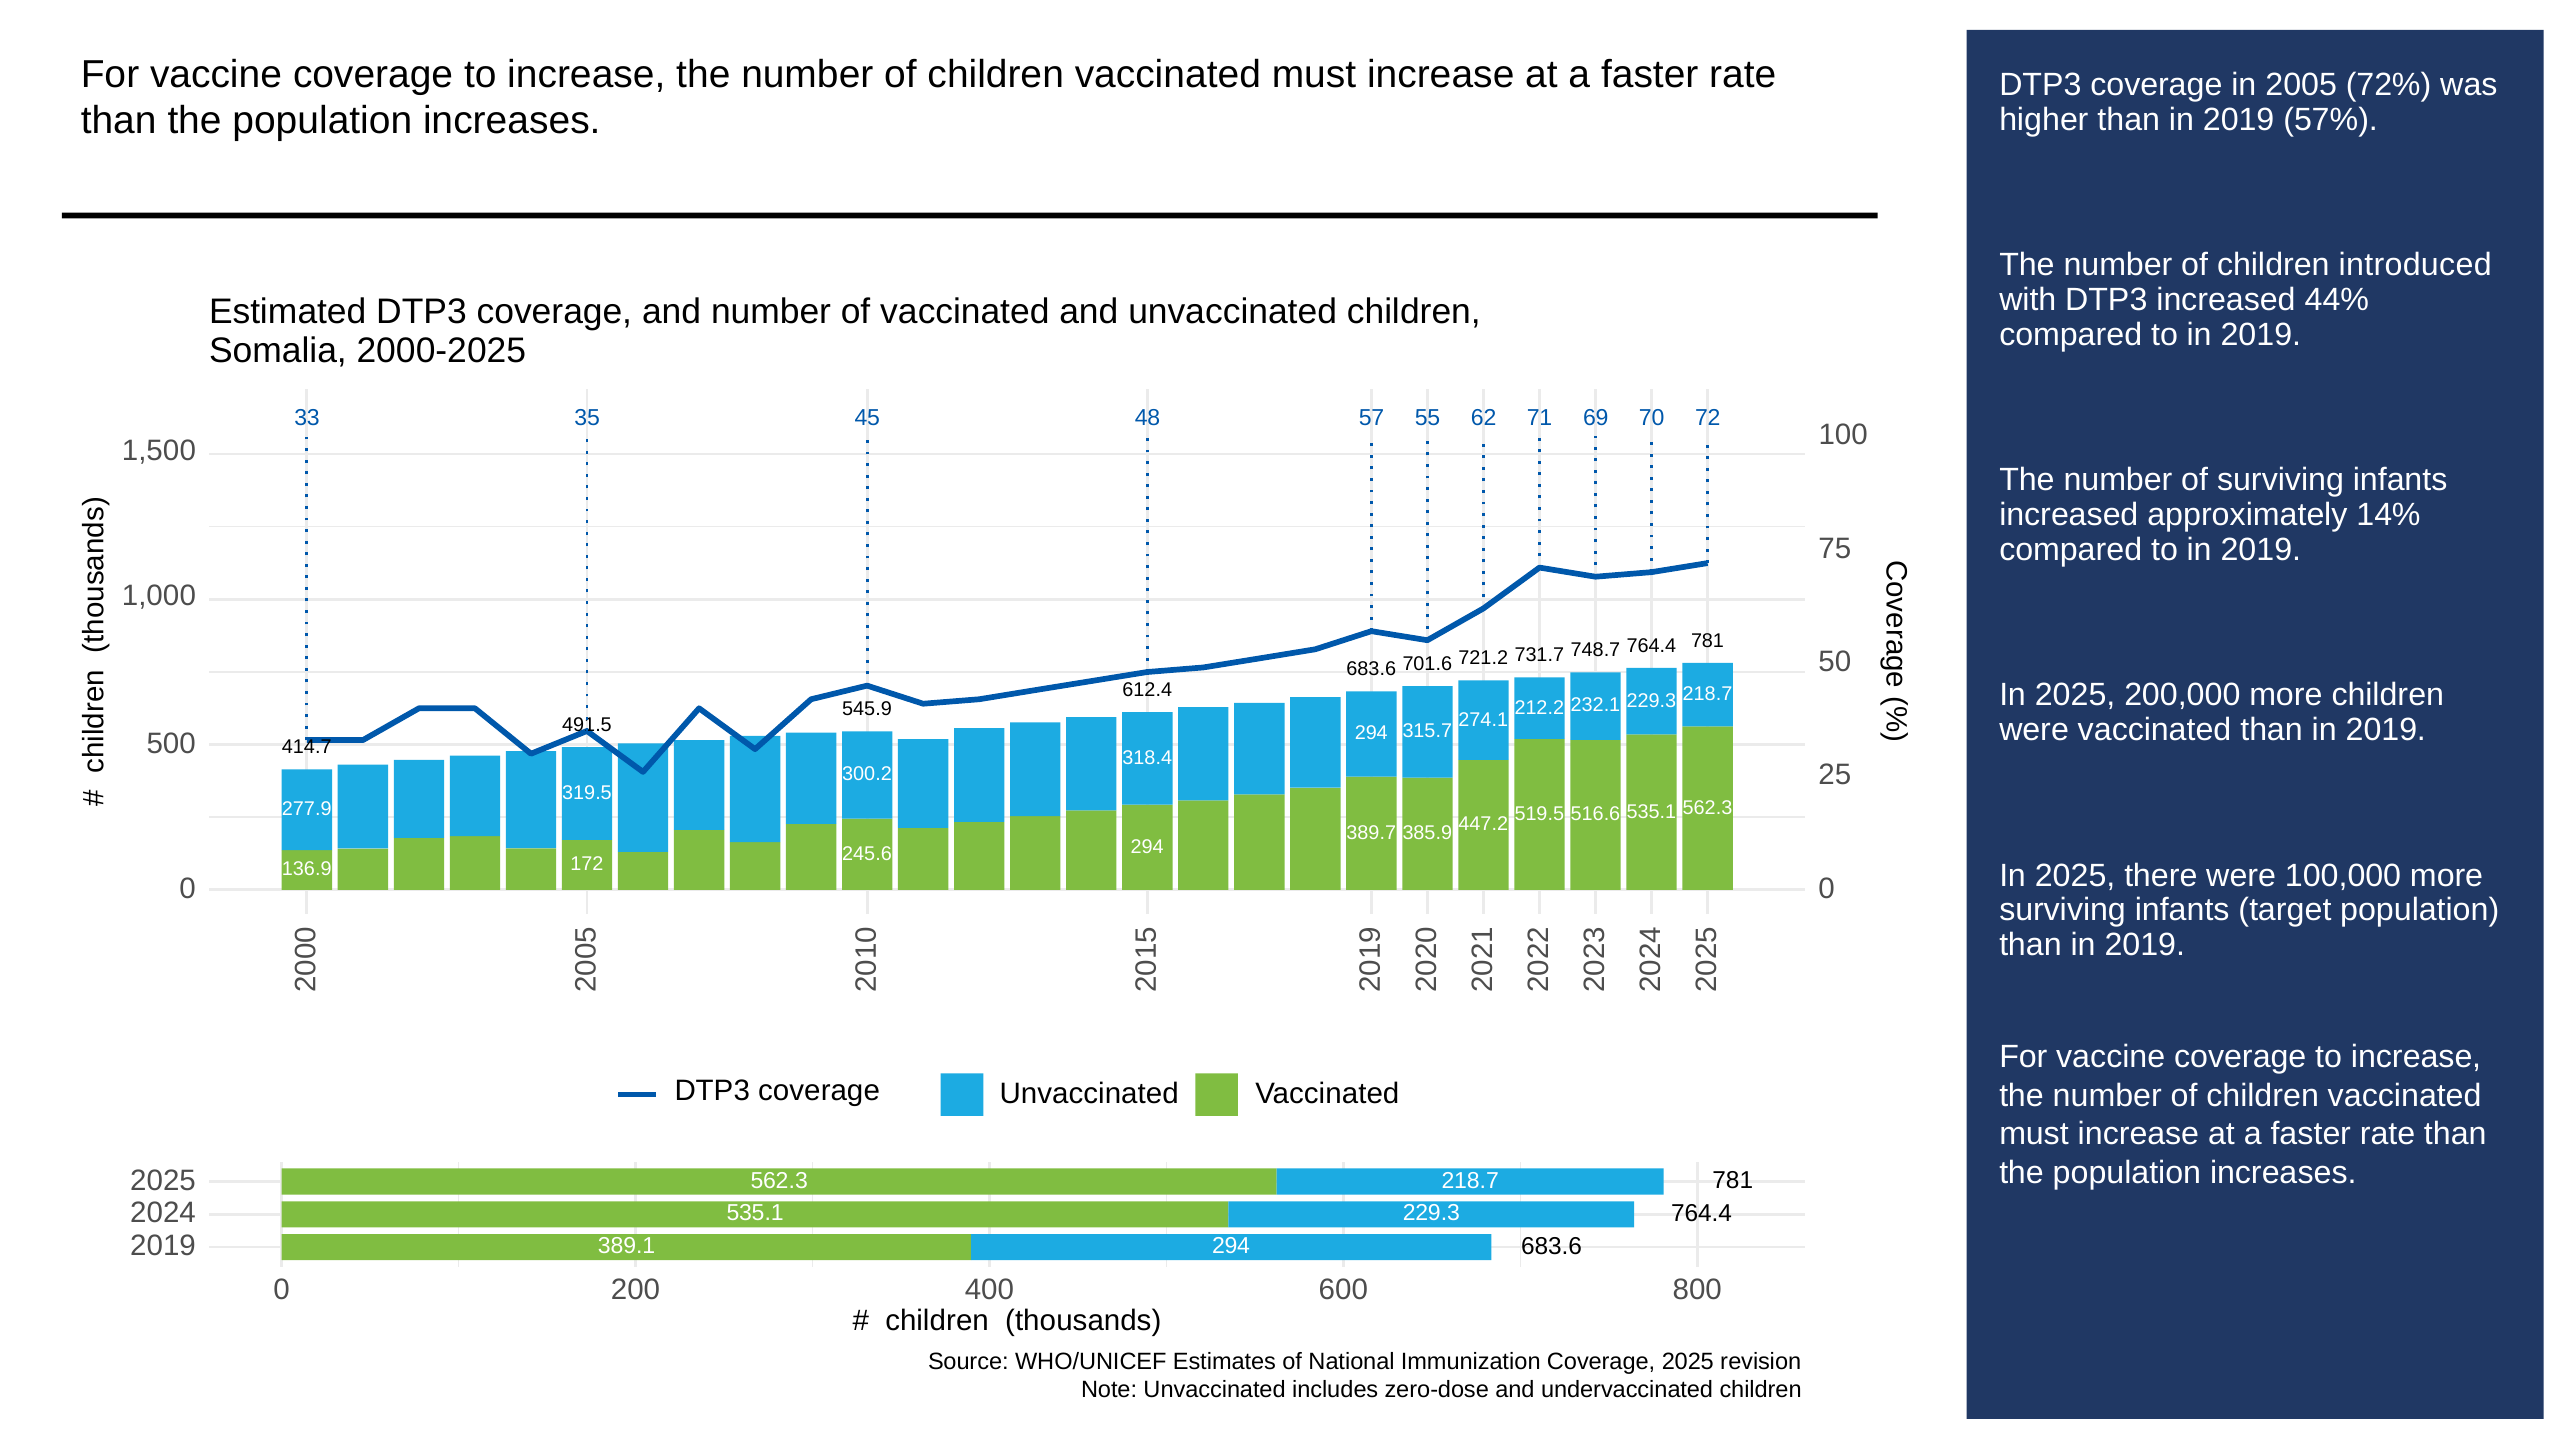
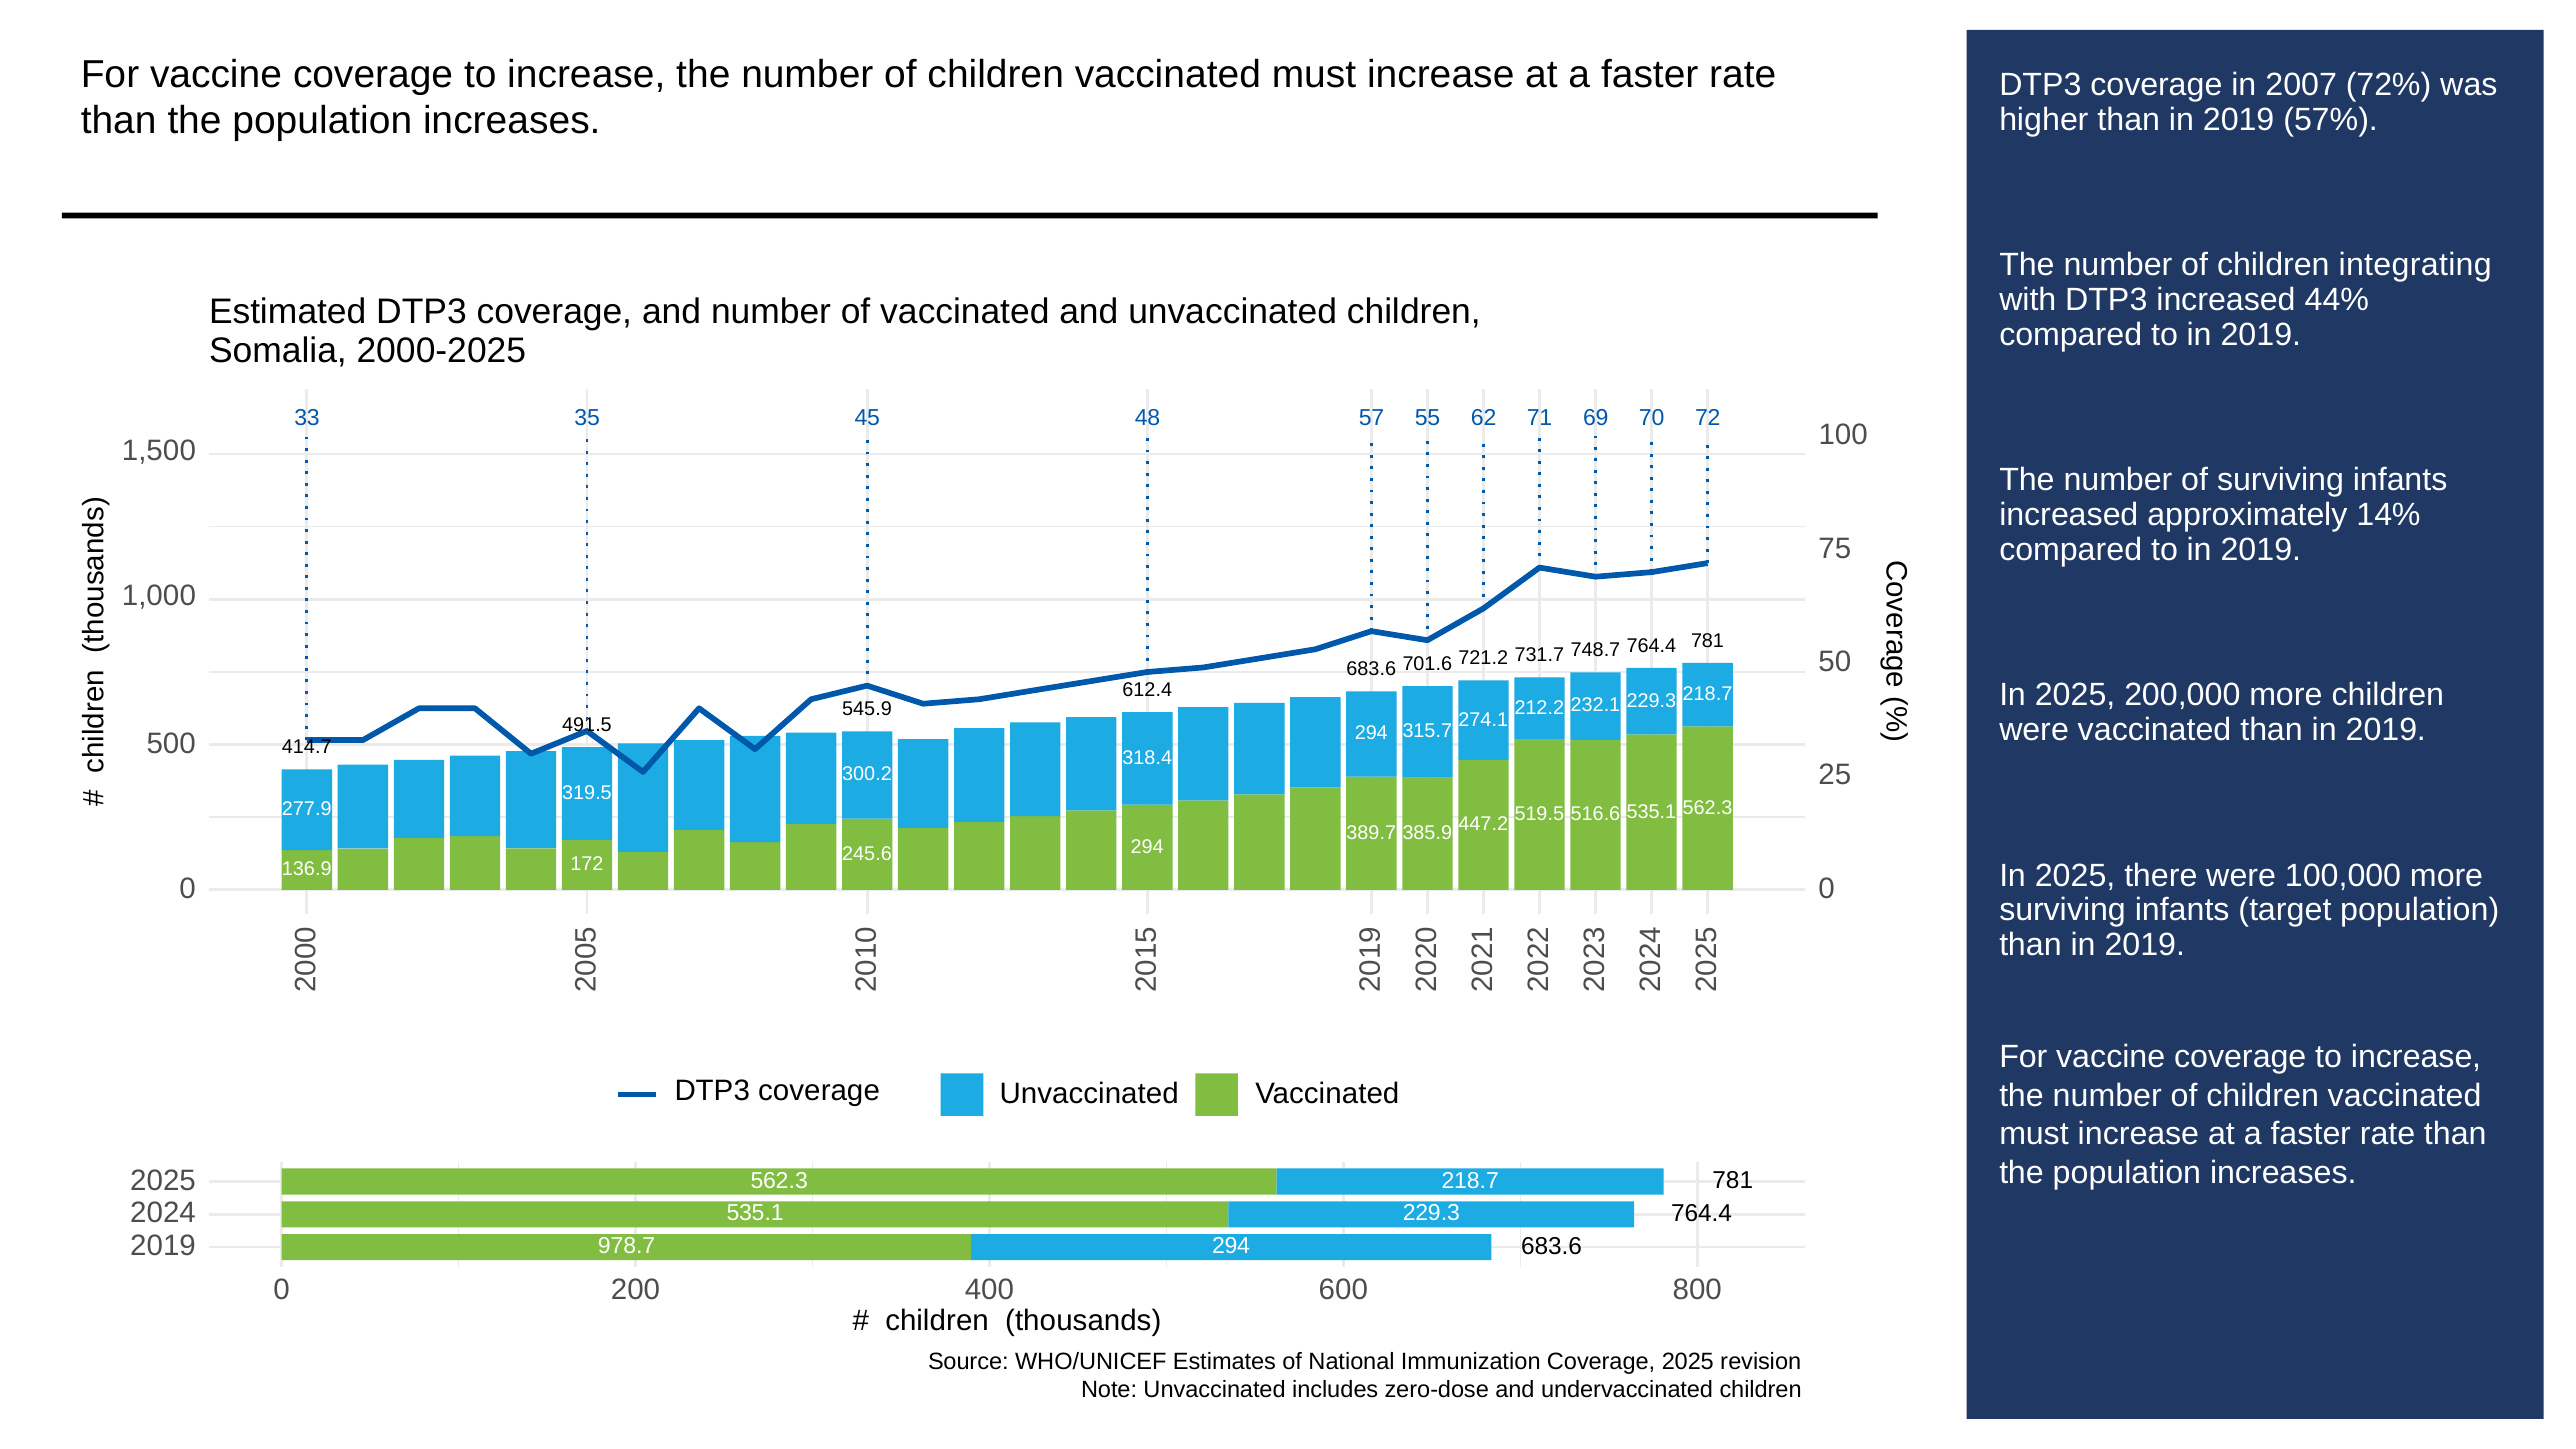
2005: 2005 -> 2007 (2301, 85)
introduced: introduced -> integrating (2415, 265)
389.1: 389.1 -> 978.7 (626, 1246)
